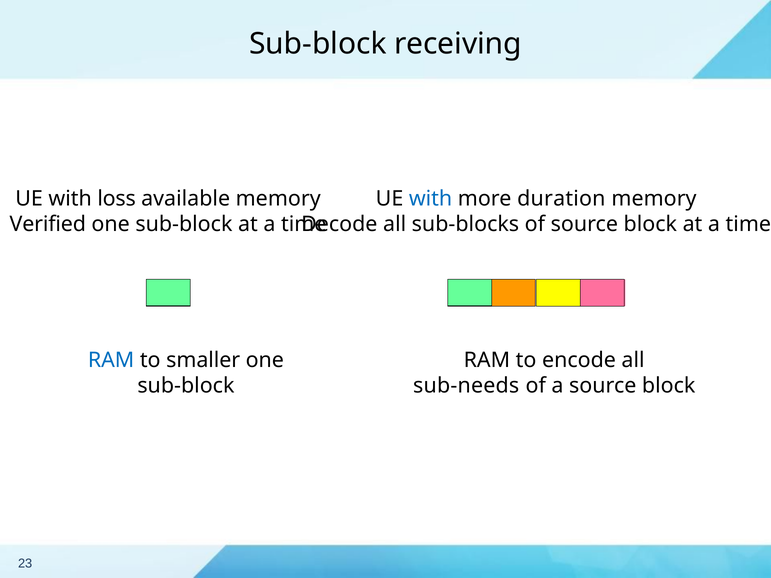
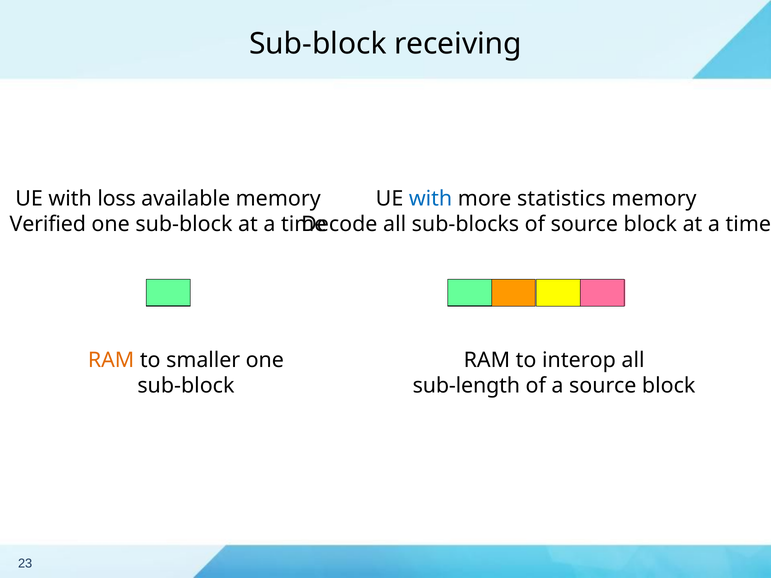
duration: duration -> statistics (561, 199)
RAM colour: blue -> orange (111, 360)
encode: encode -> interop (579, 360)
sub-needs: sub-needs -> sub-length (466, 386)
